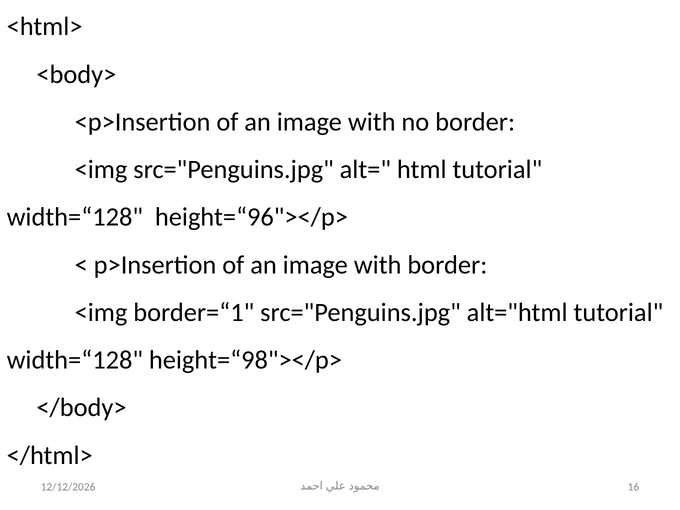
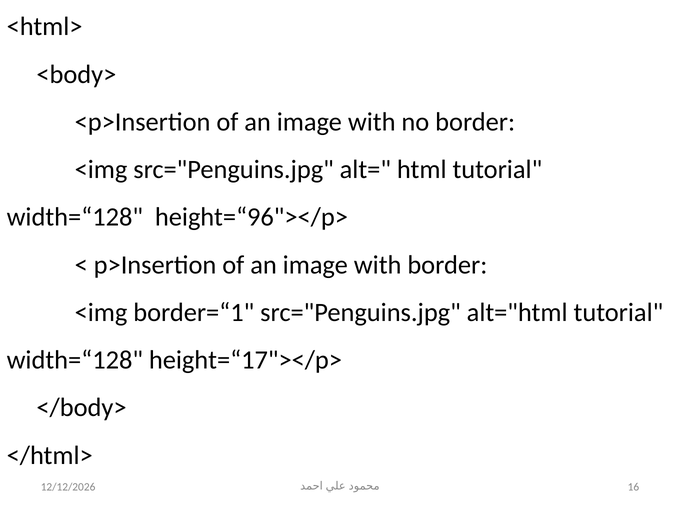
height=“98"></p>: height=“98"></p> -> height=“17"></p> (245, 360)
